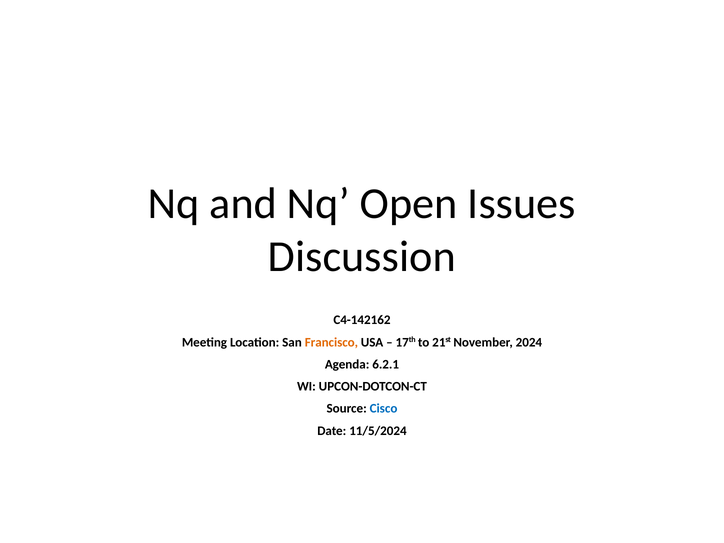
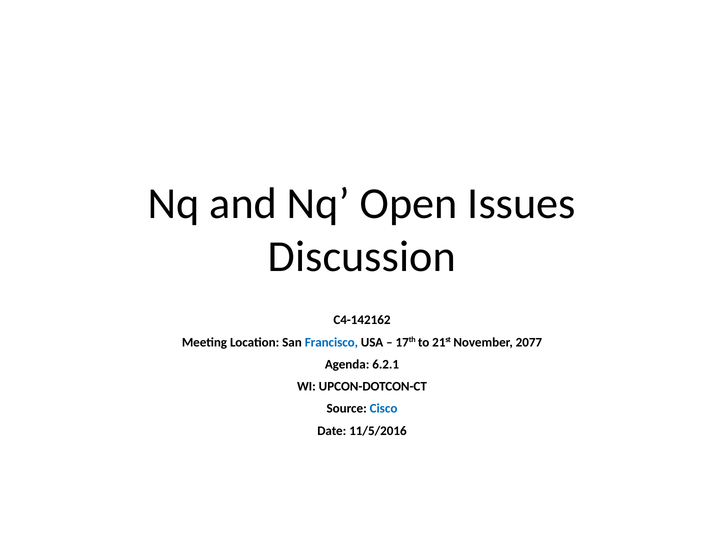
Francisco colour: orange -> blue (331, 342)
2024: 2024 -> 2077 (529, 342)
11/5/2024: 11/5/2024 -> 11/5/2016 (378, 431)
